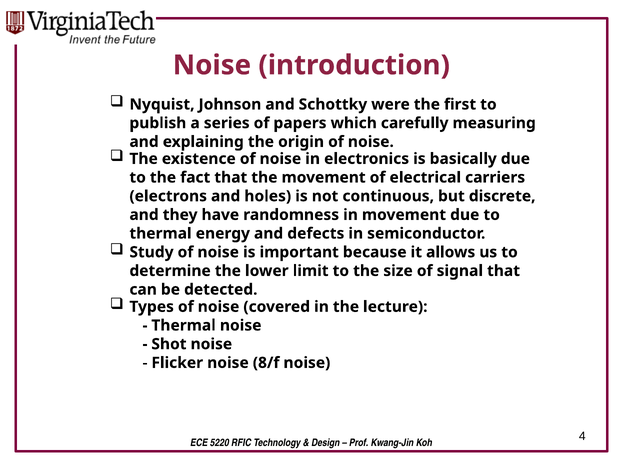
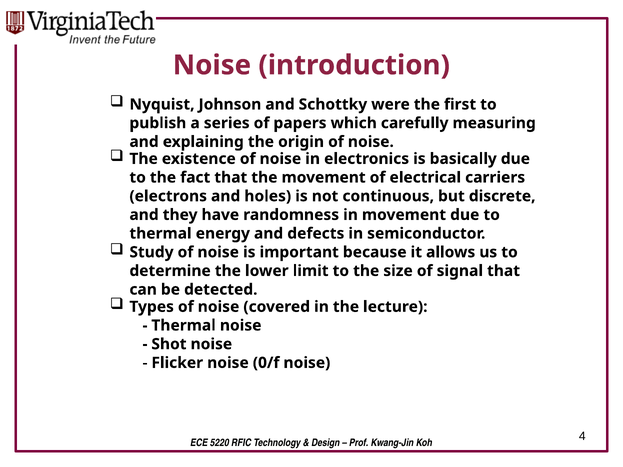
8/f: 8/f -> 0/f (266, 363)
